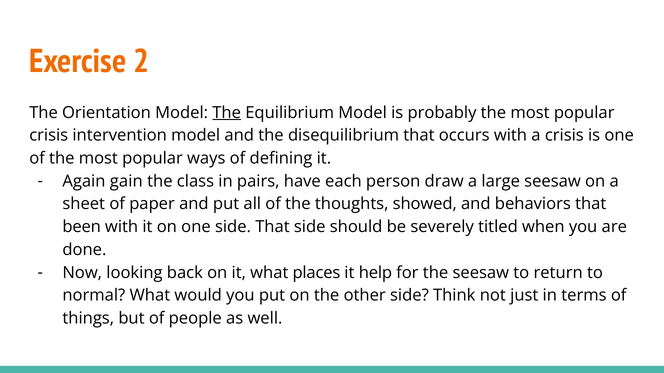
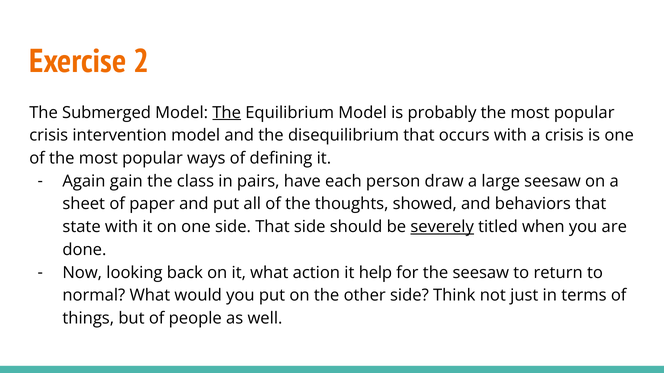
Orientation: Orientation -> Submerged (107, 113)
been: been -> state (82, 227)
severely underline: none -> present (442, 227)
places: places -> action (316, 273)
